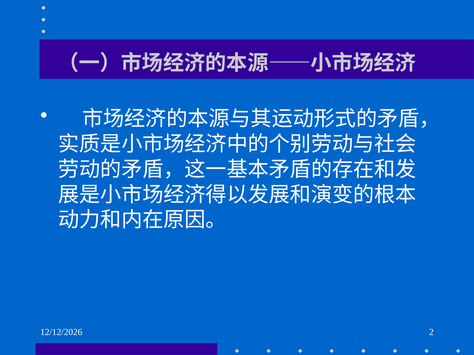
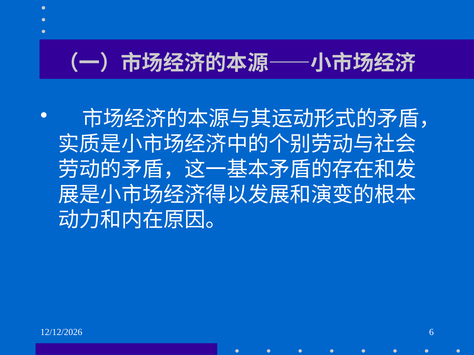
2: 2 -> 6 (431, 332)
